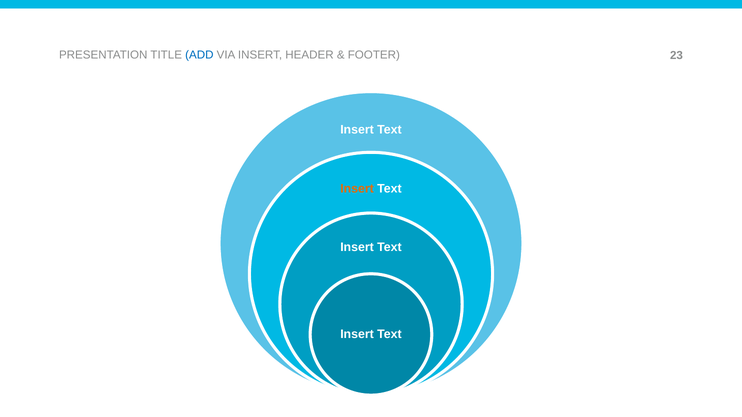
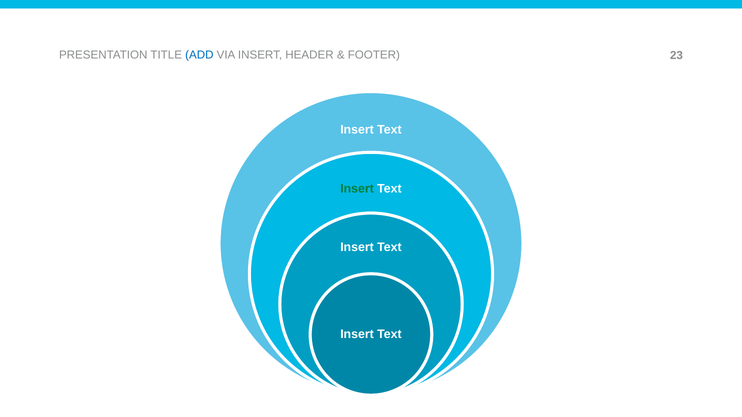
Insert colour: orange -> green (357, 189)
